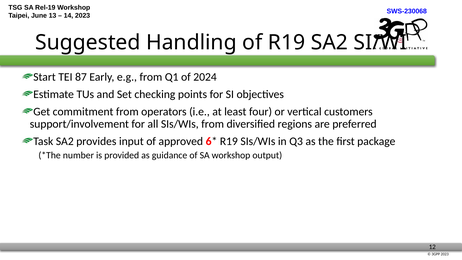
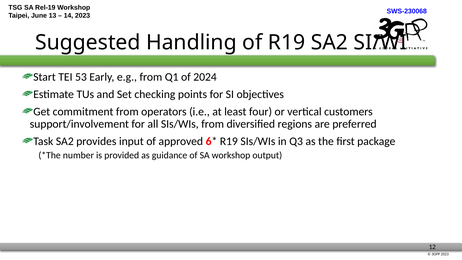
87: 87 -> 53 (81, 77)
